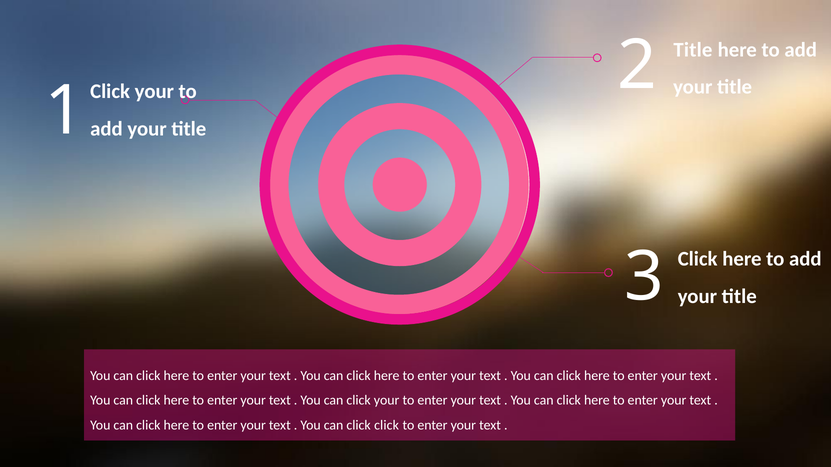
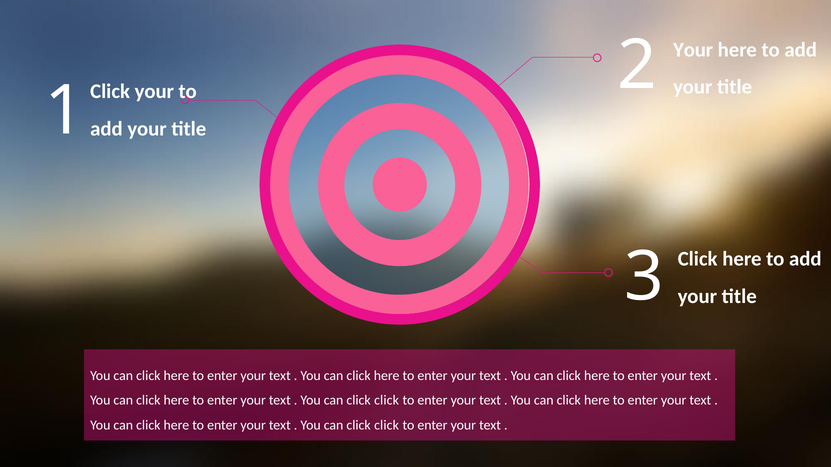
Title: Title -> Your (693, 50)
your: your -> click (387, 401)
